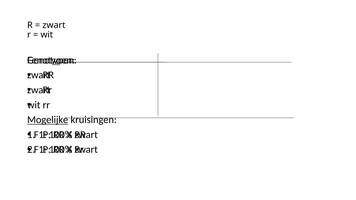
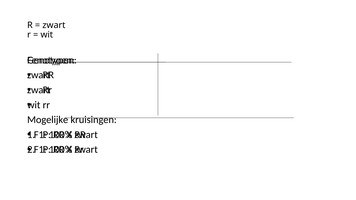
Mogelijke underline: present -> none (48, 120)
